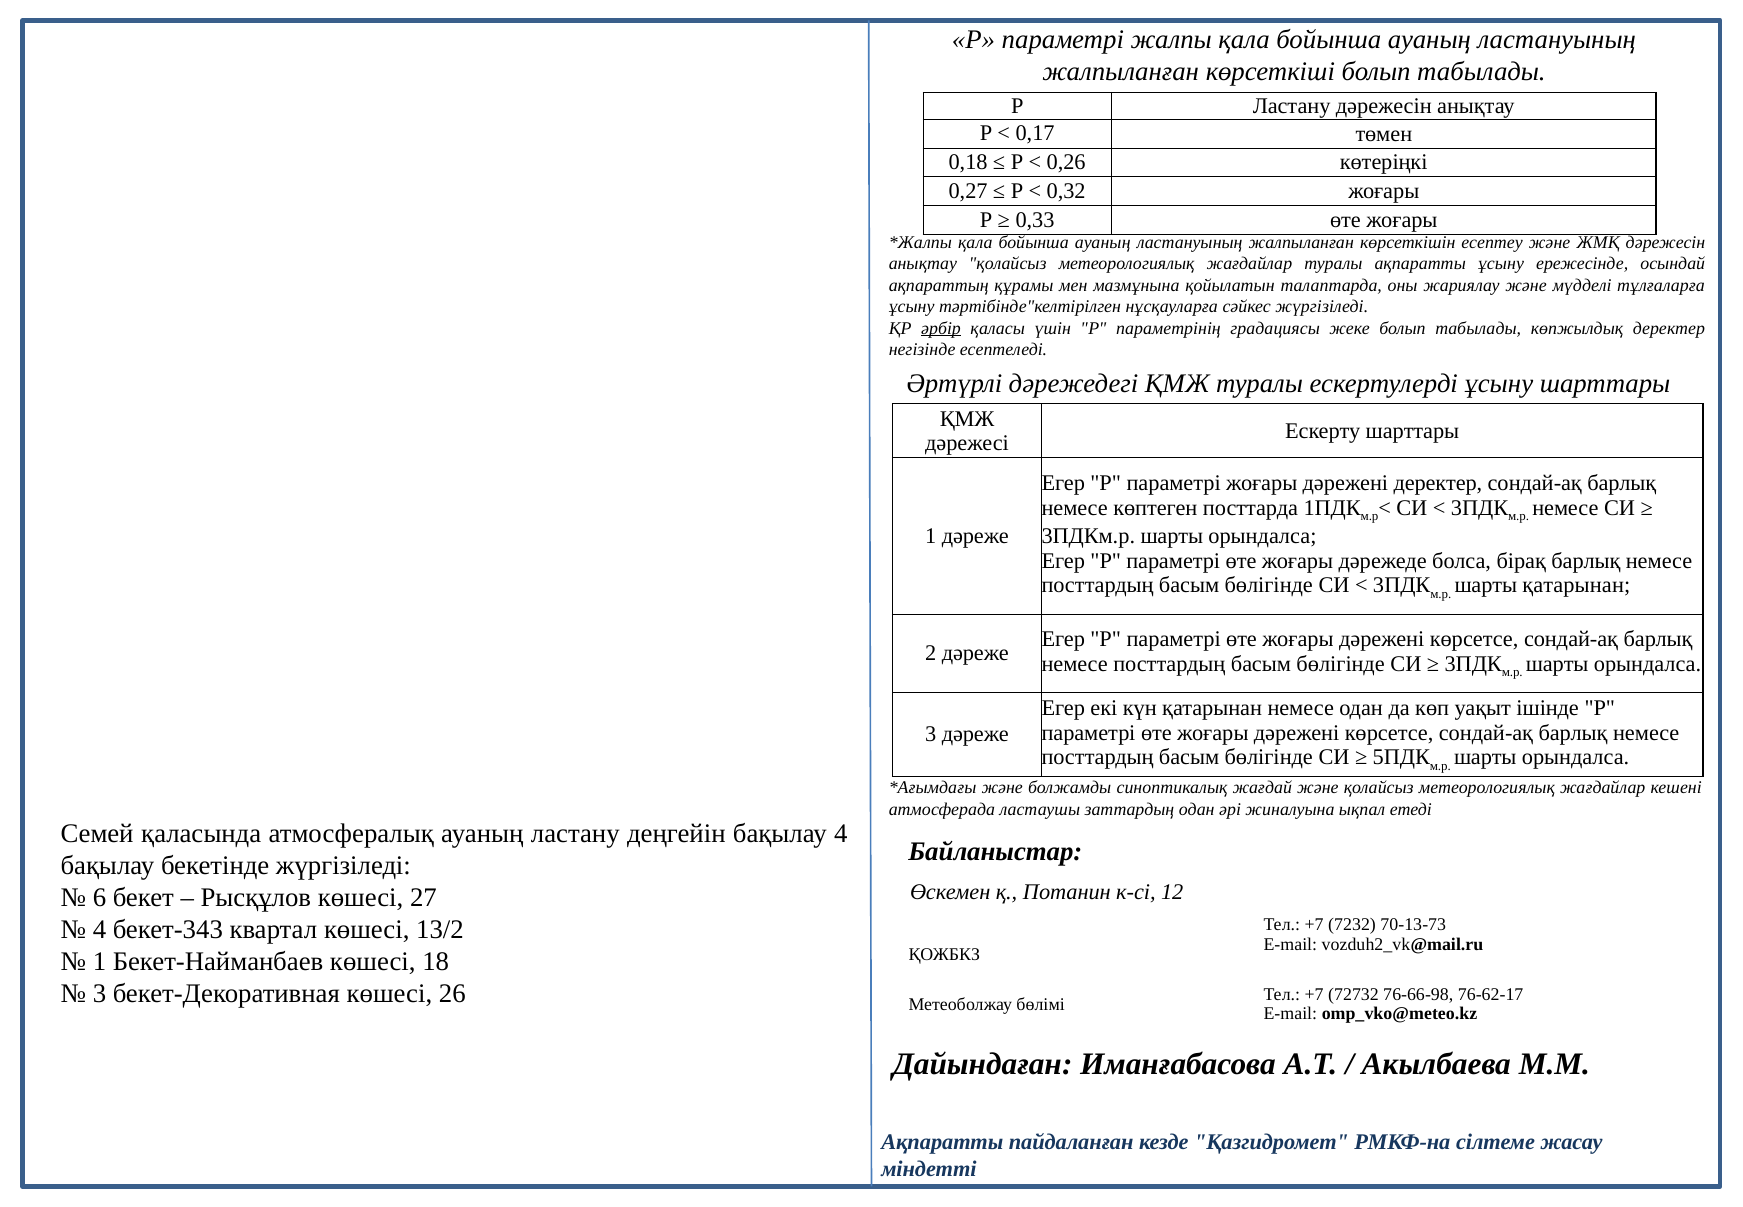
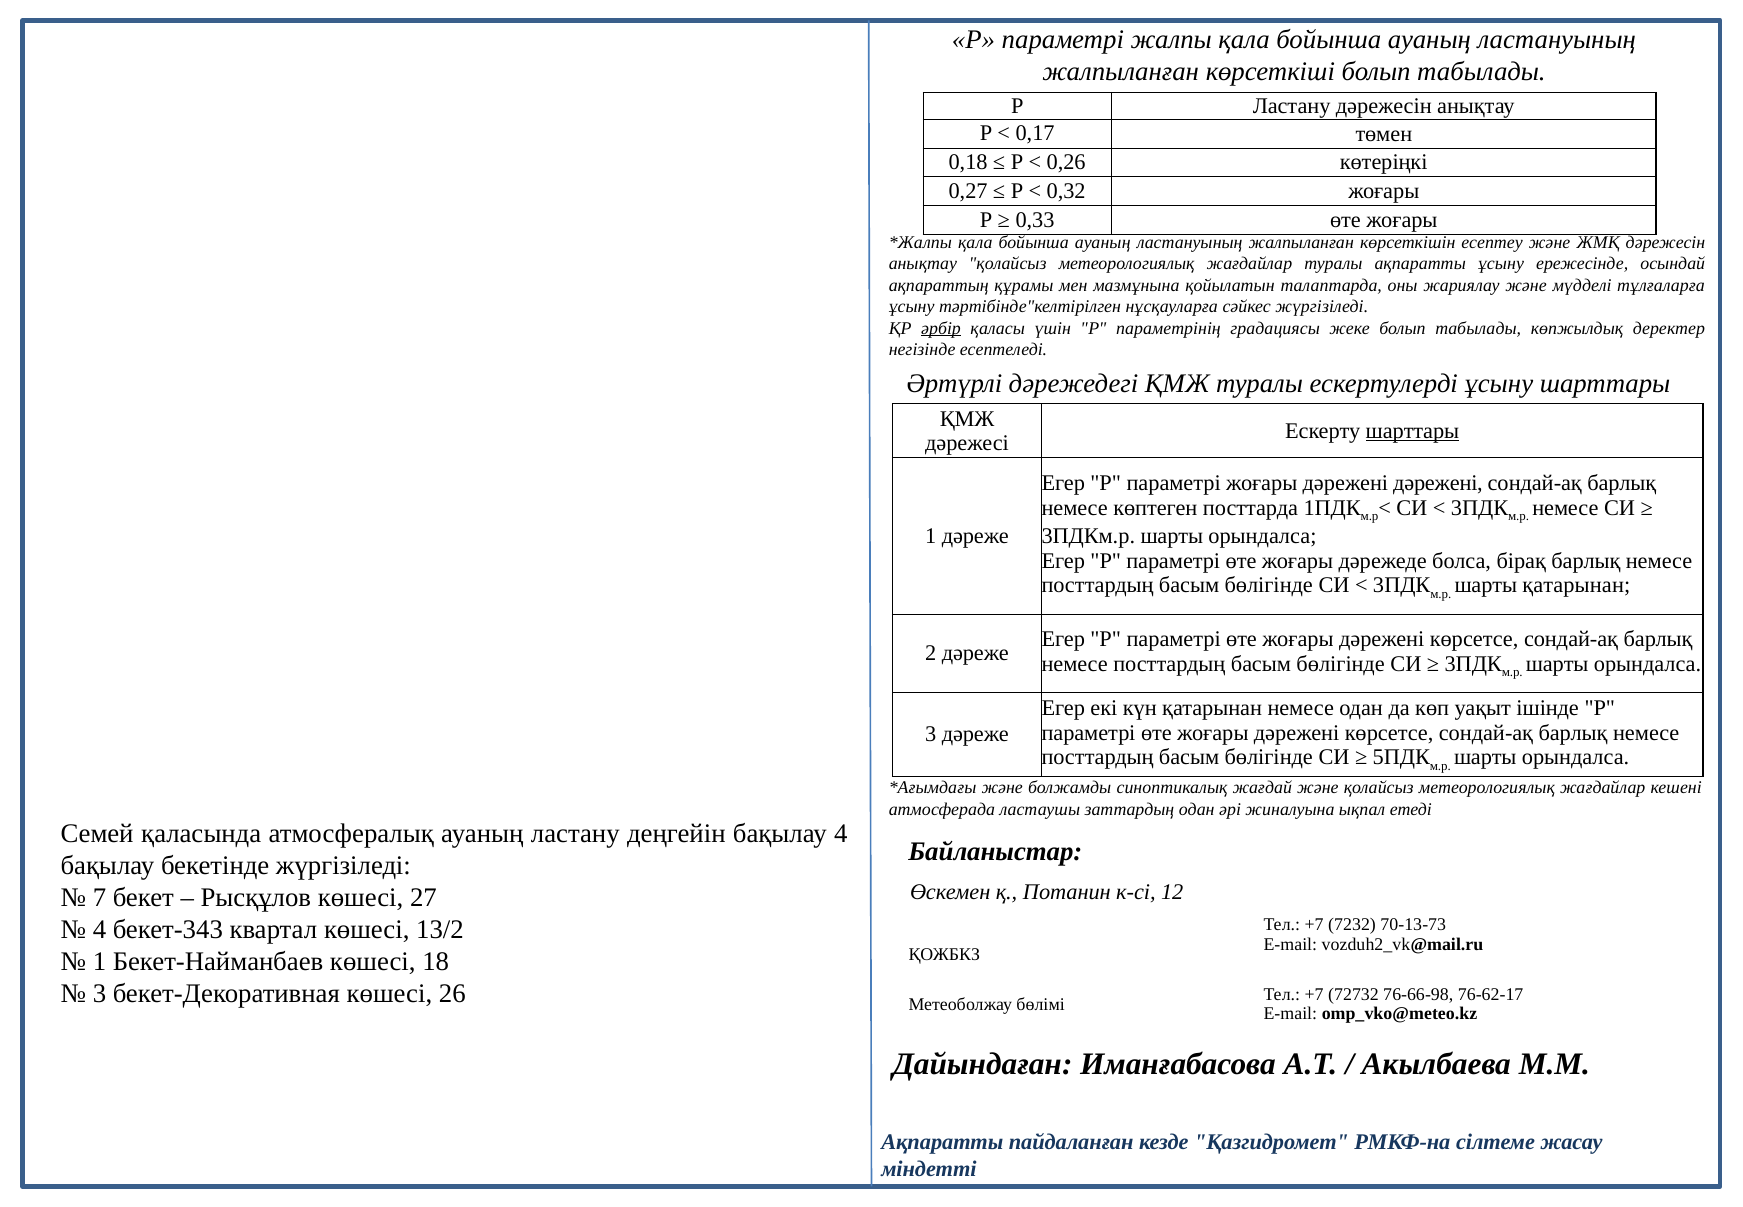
шарттары underline: none -> present (1412, 431)
дәрежені деректер: деректер -> дәрежені (1438, 483)
6: 6 -> 7 (99, 897)
